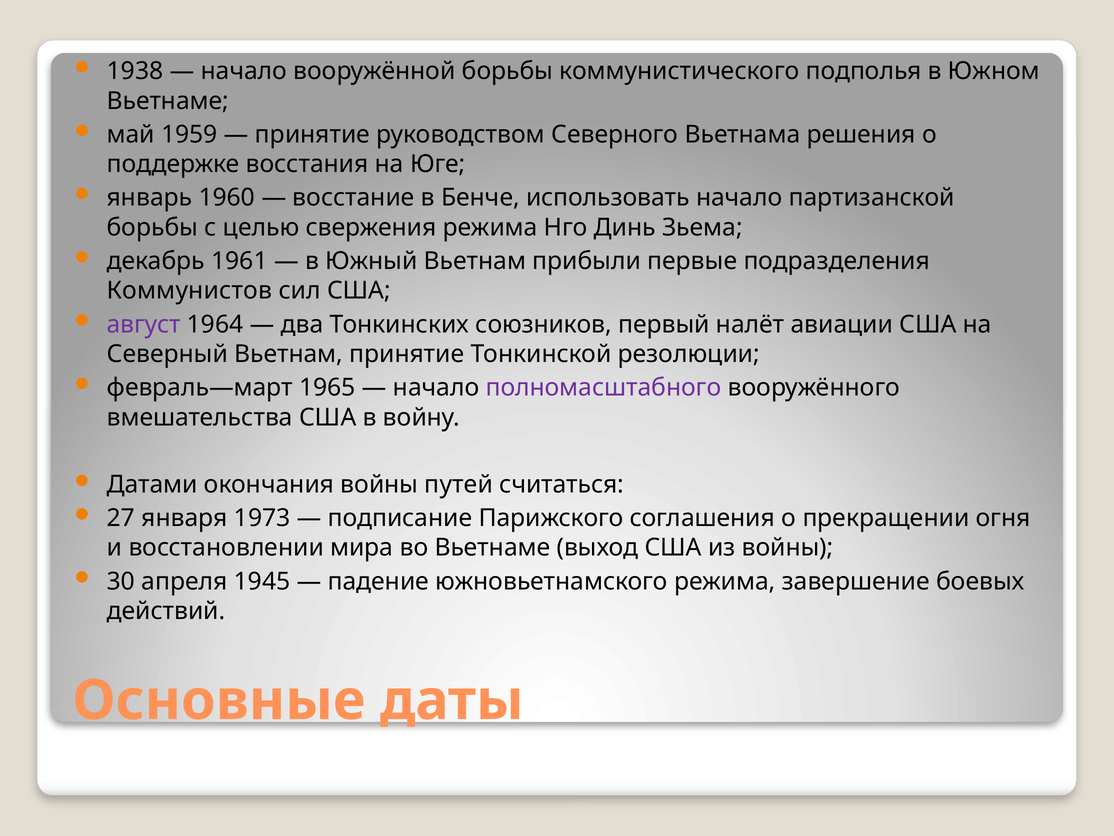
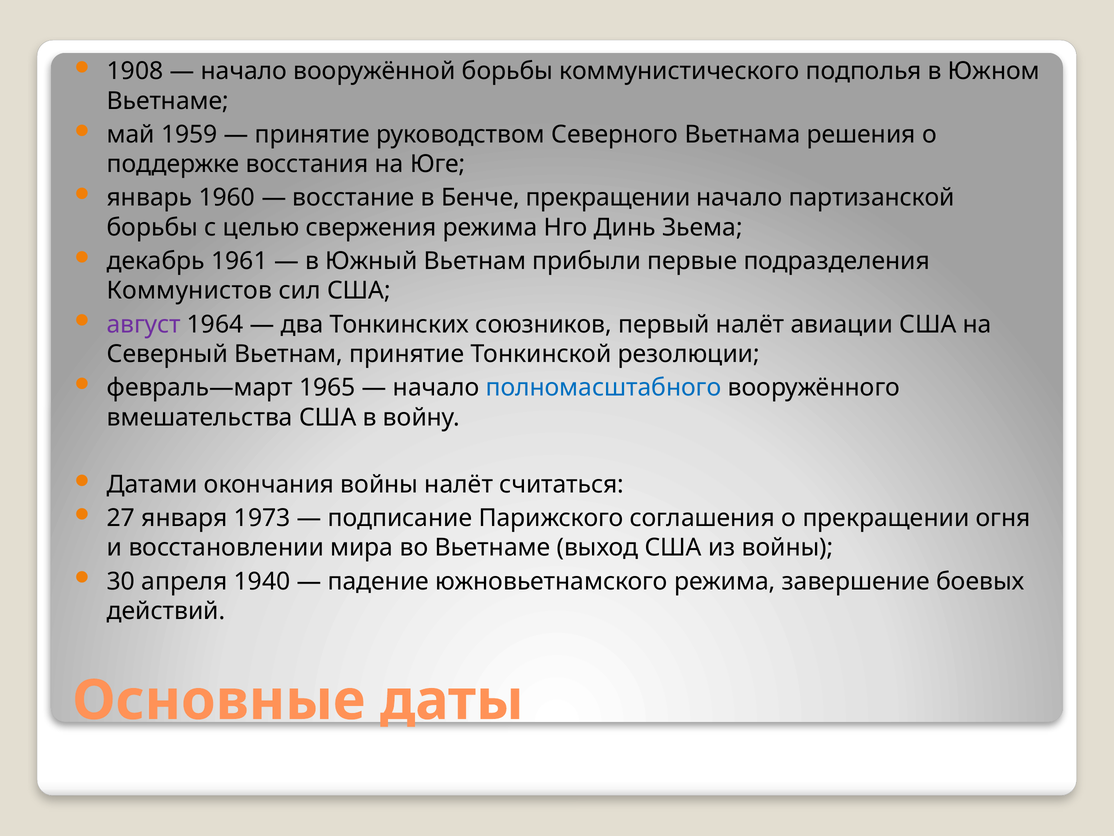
1938: 1938 -> 1908 (135, 71)
Бенче использовать: использовать -> прекращении (608, 198)
полномасштабного colour: purple -> blue (604, 387)
войны путей: путей -> налёт (459, 484)
1945: 1945 -> 1940 (262, 581)
